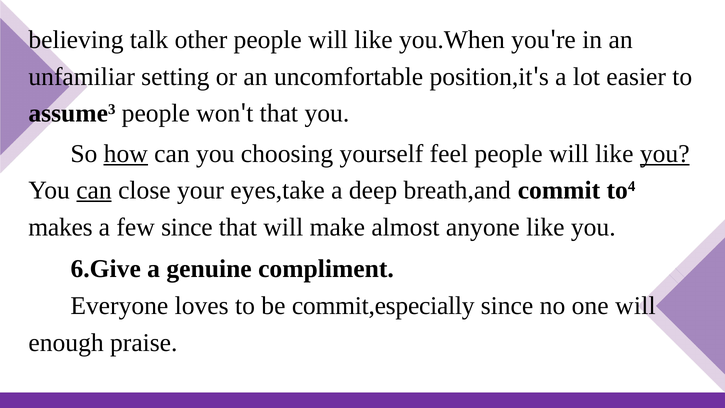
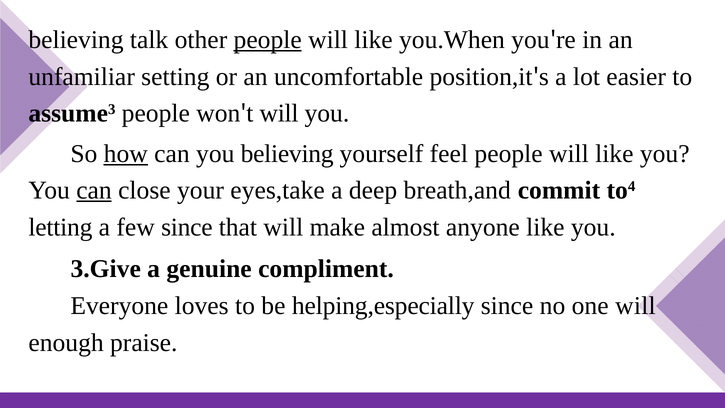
people underline: none -> present (268, 40)
that: that -> will (279, 113)
you choosing: choosing -> believing (287, 153)
you underline: present -> none (665, 153)
makes: makes -> letting (60, 227)
6.Give: 6.Give -> 3.Give (106, 269)
commit,especially: commit,especially -> helping,especially (383, 306)
